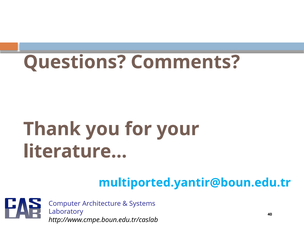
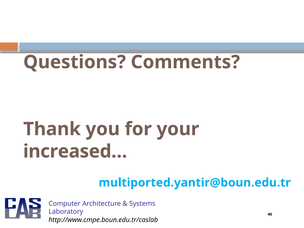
literature…: literature… -> increased… (75, 151)
